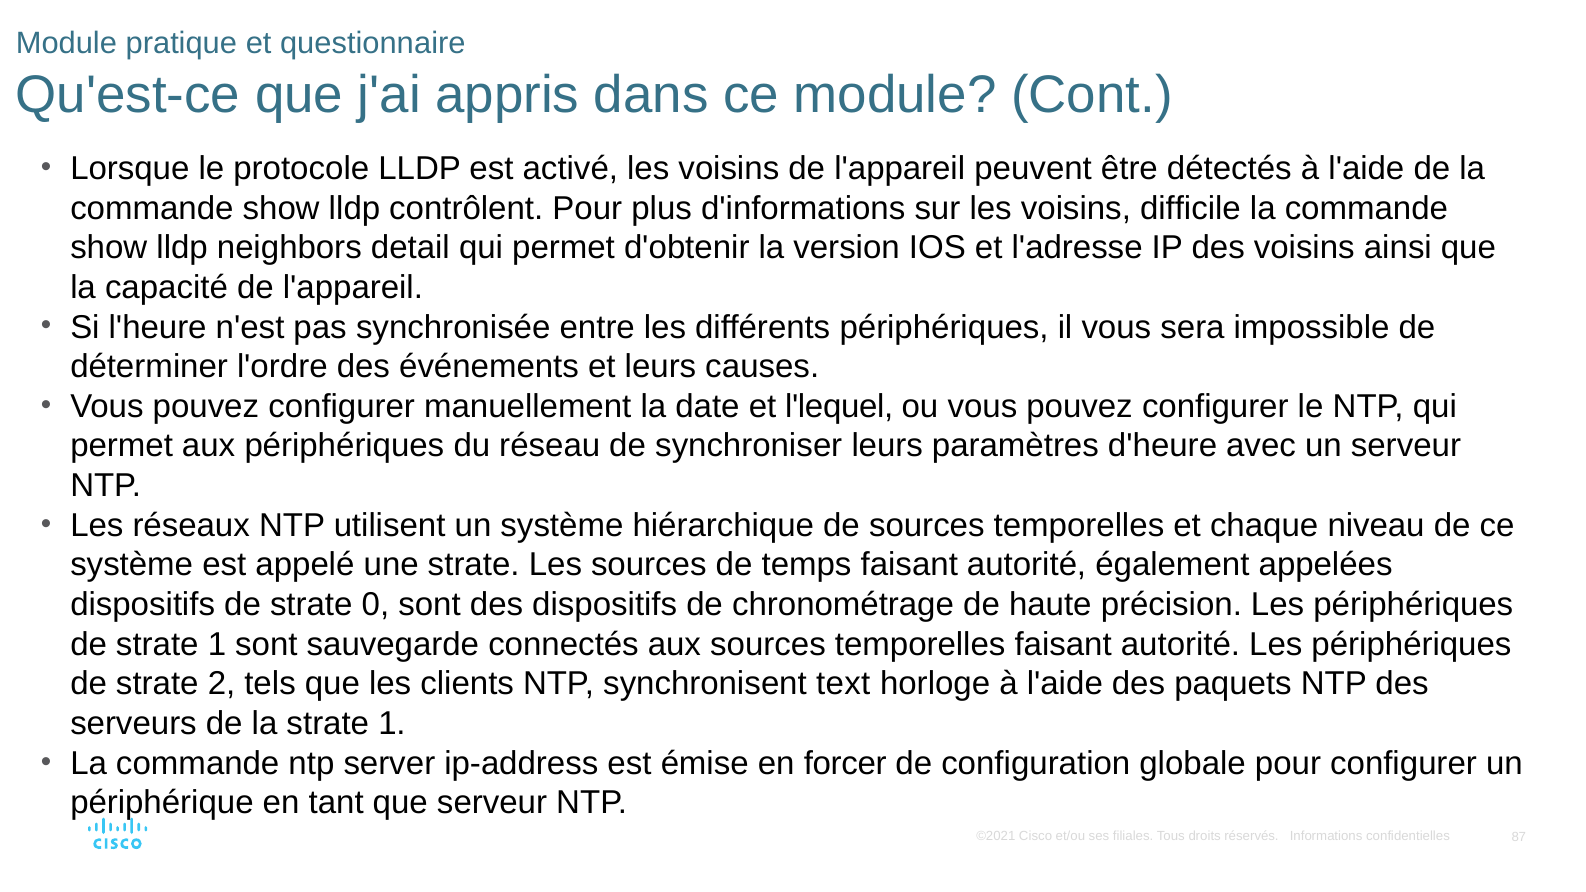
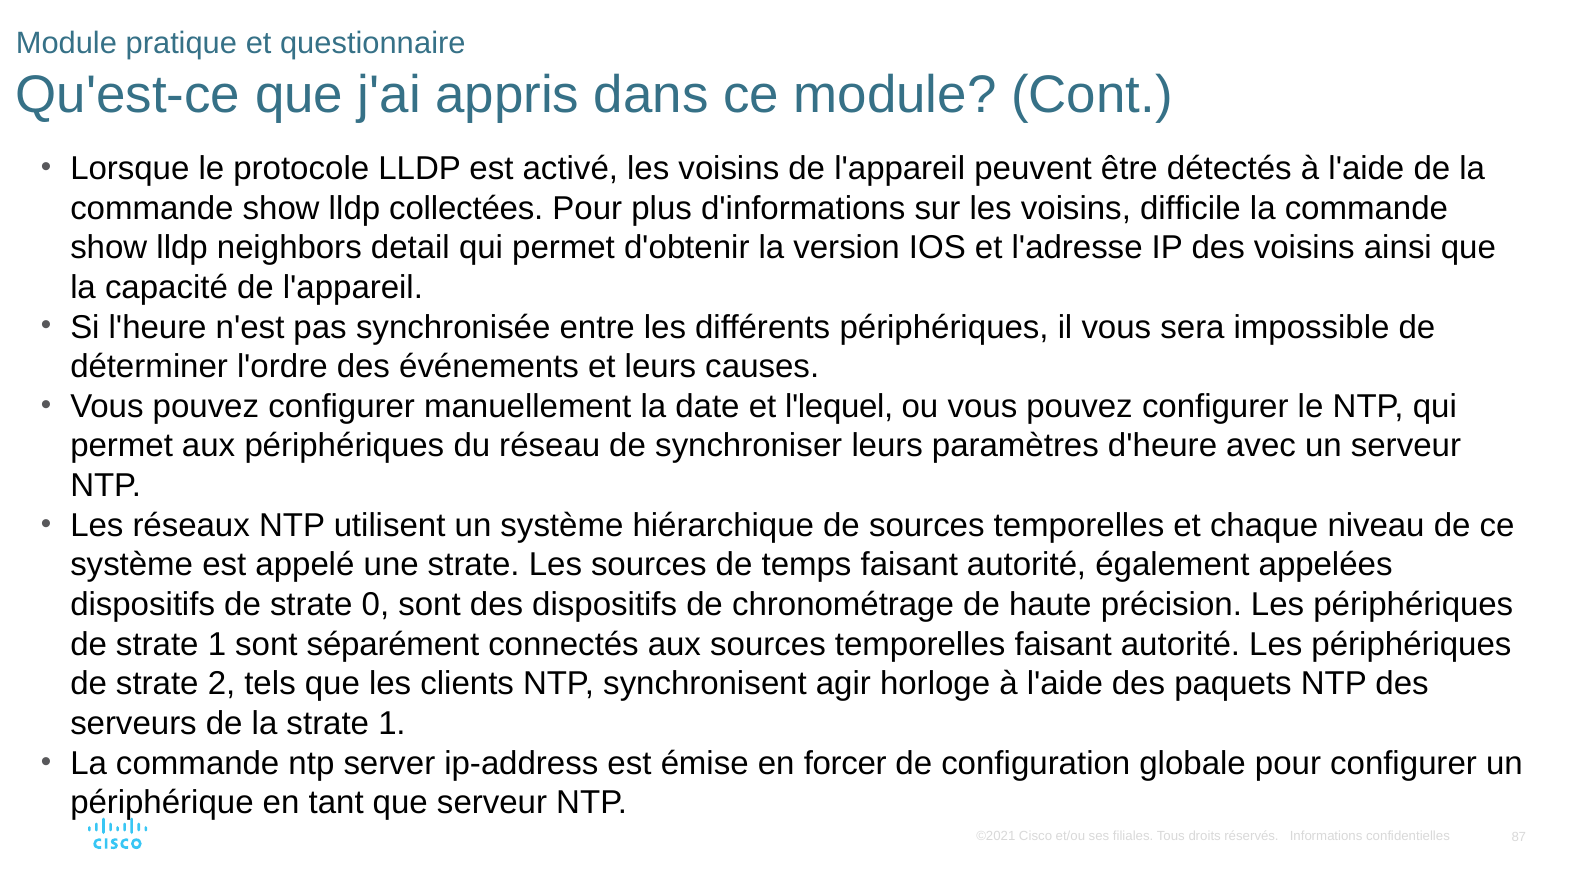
contrôlent: contrôlent -> collectées (466, 208)
sauvegarde: sauvegarde -> séparément (393, 644)
text: text -> agir (843, 684)
